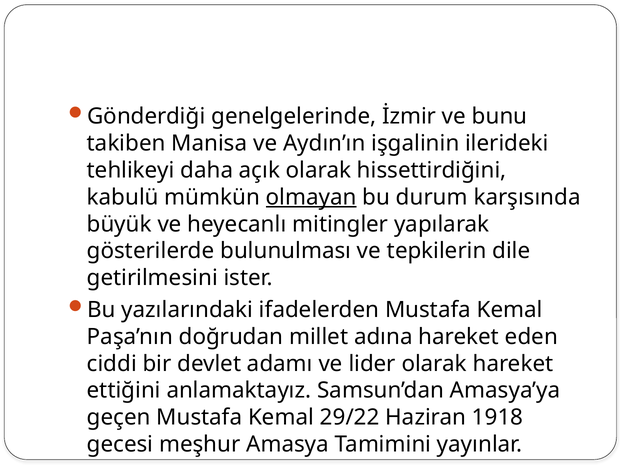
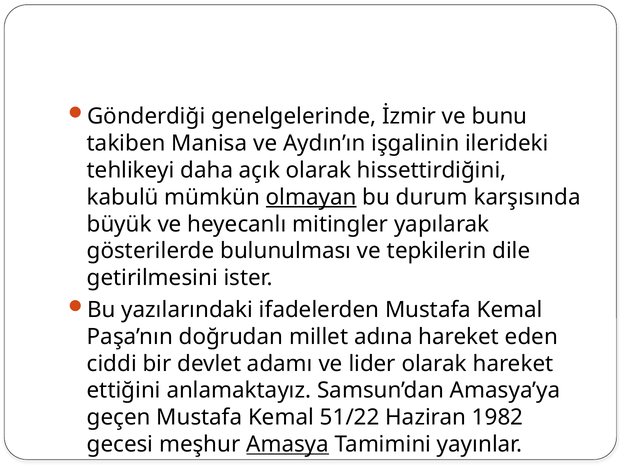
29/22: 29/22 -> 51/22 (350, 417)
1918: 1918 -> 1982 (498, 417)
Amasya underline: none -> present (288, 444)
